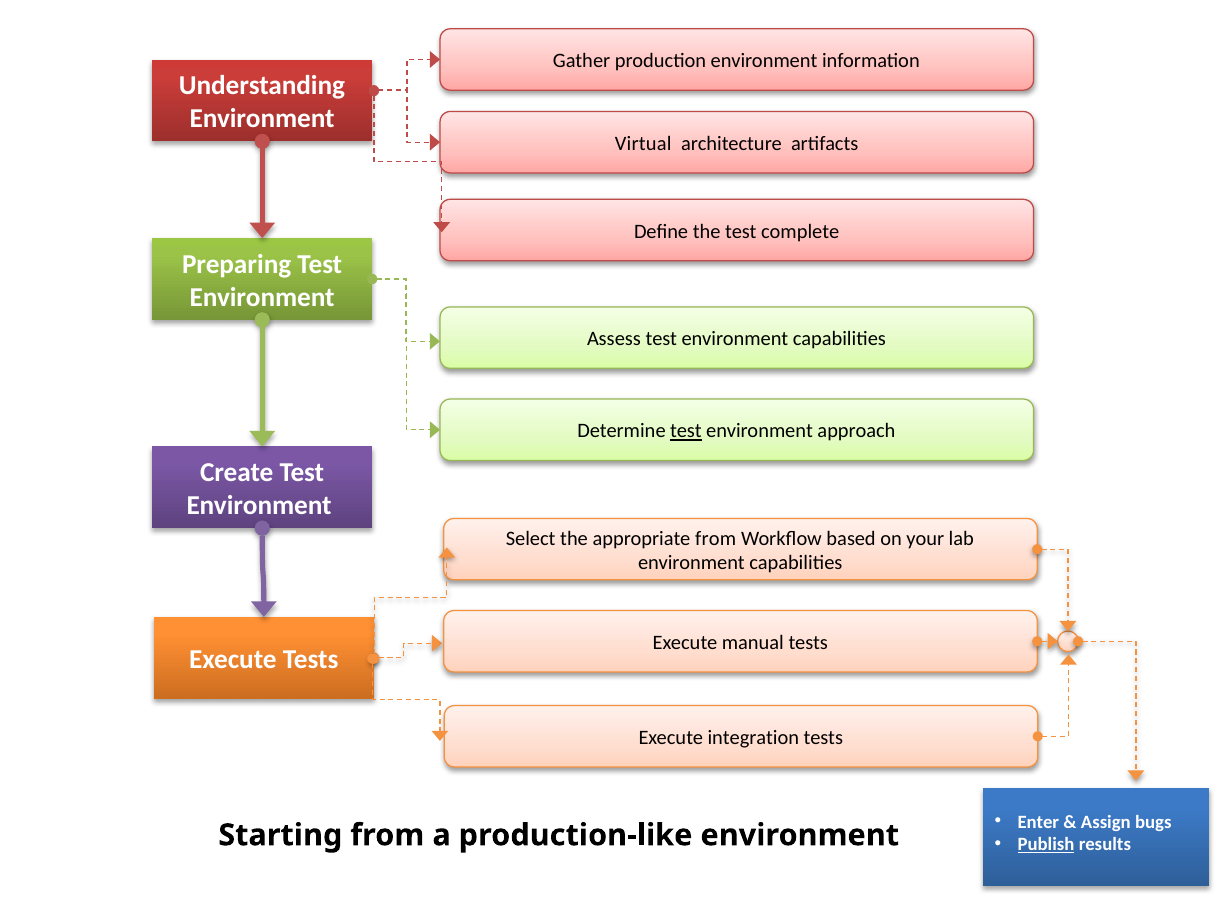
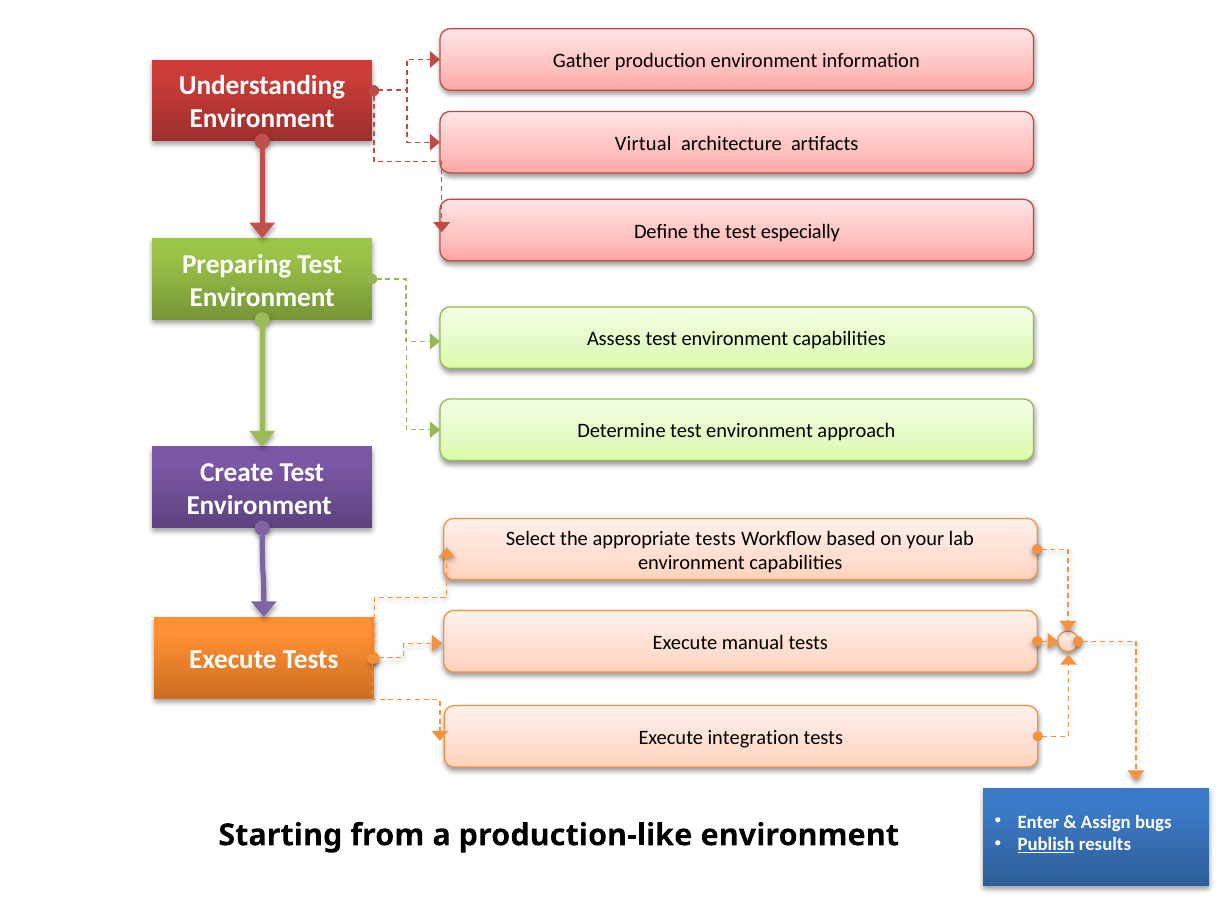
complete: complete -> especially (800, 231)
test underline: present -> none (686, 431)
appropriate from: from -> tests (716, 538)
